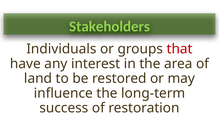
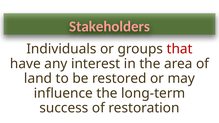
Stakeholders colour: light green -> pink (109, 27)
